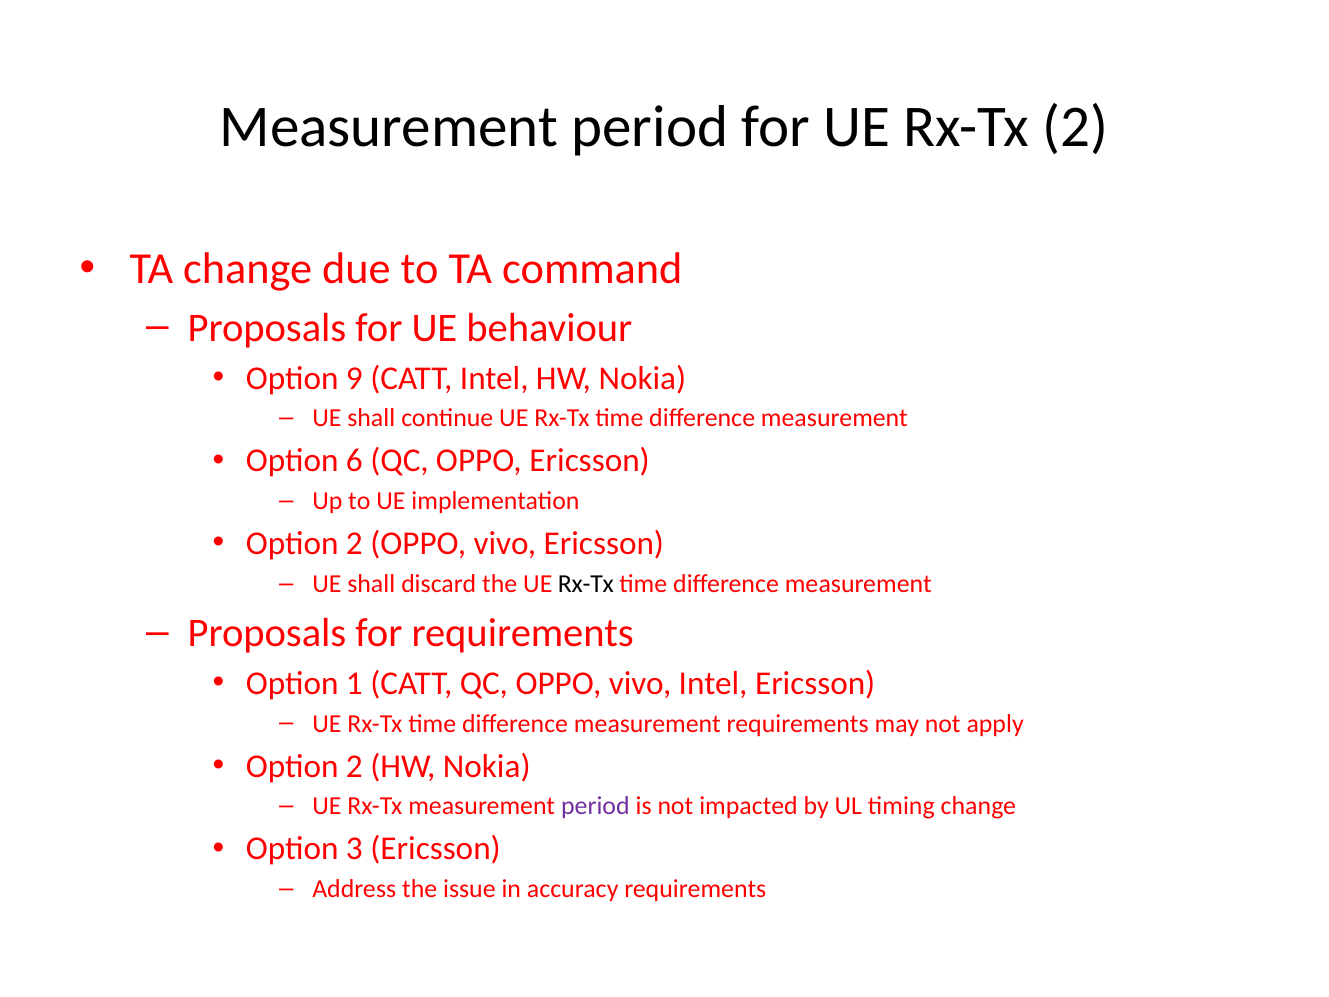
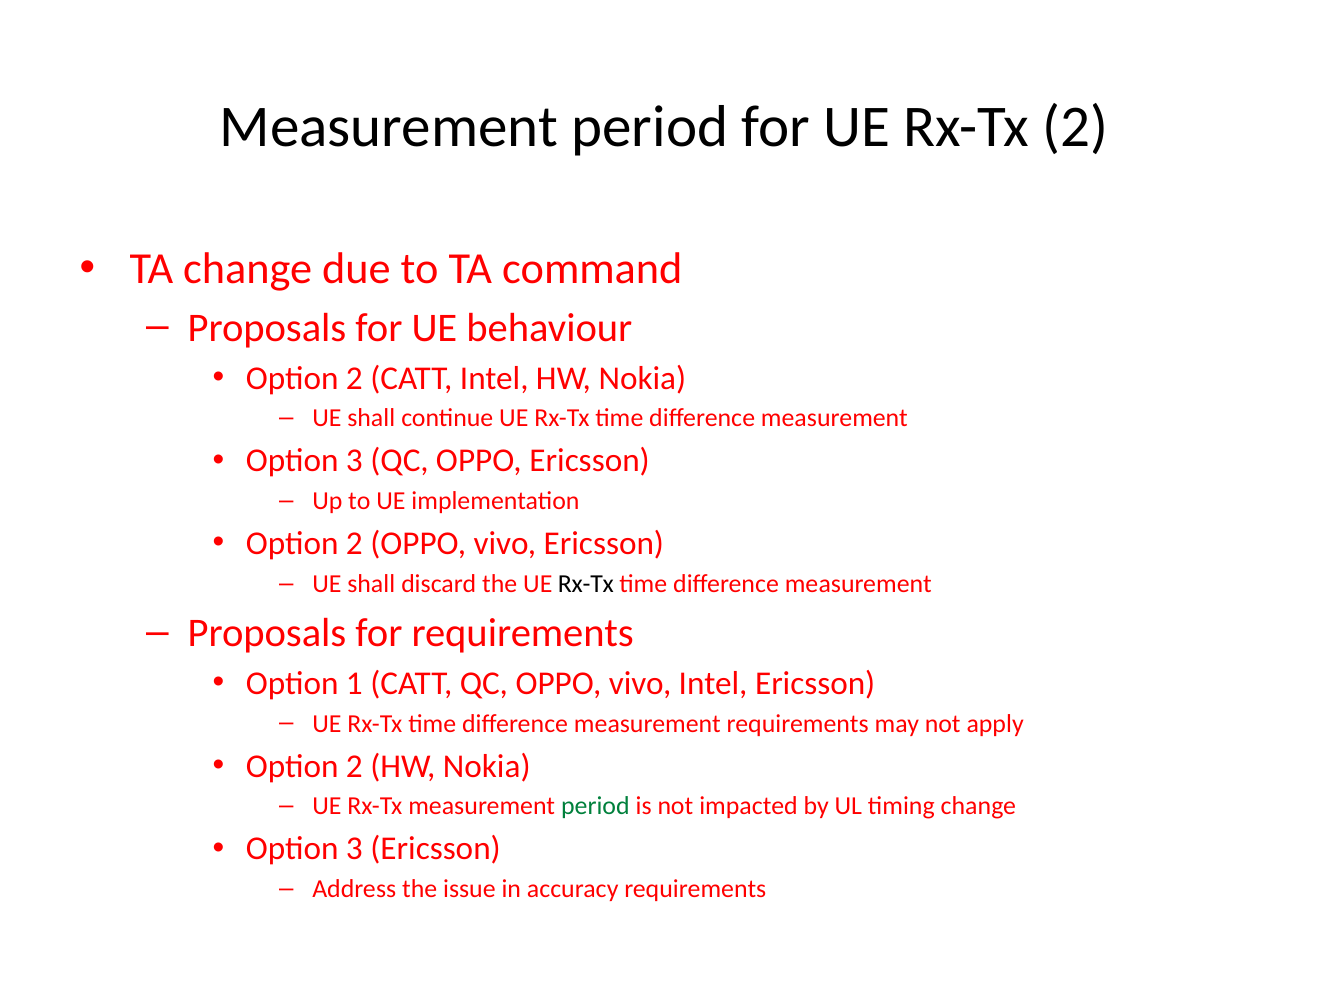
9: 9 -> 2 (354, 378)
6: 6 -> 3 (354, 461)
period colour: purple -> green (595, 806)
